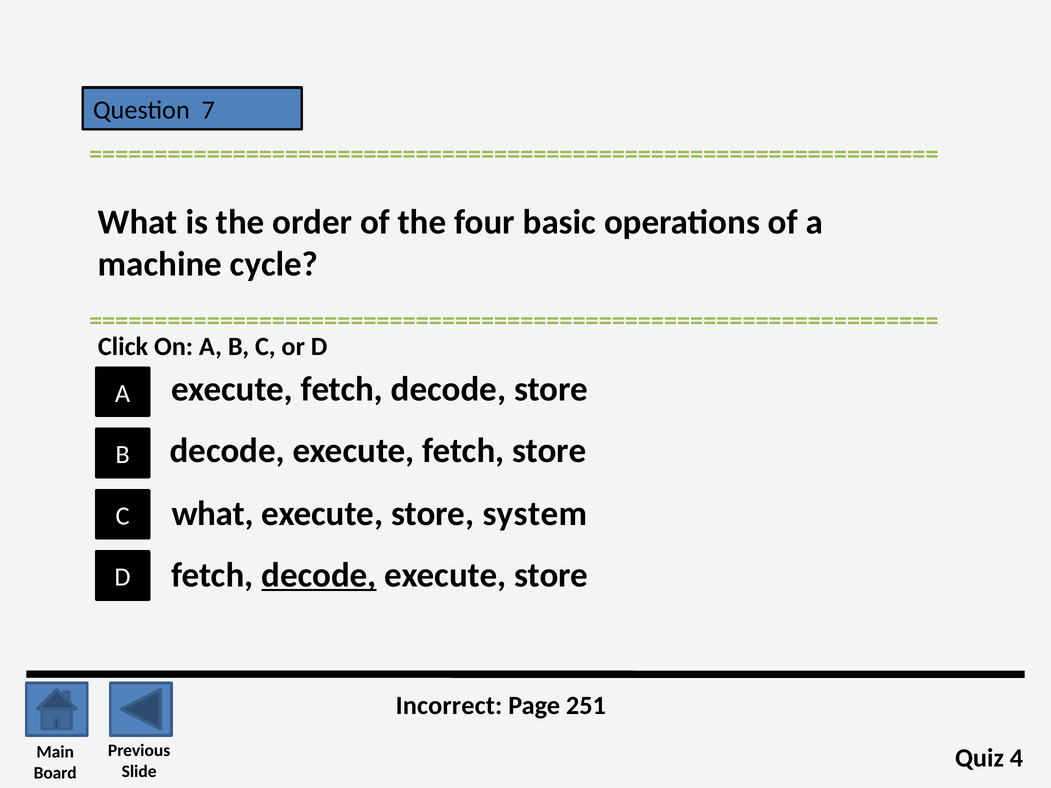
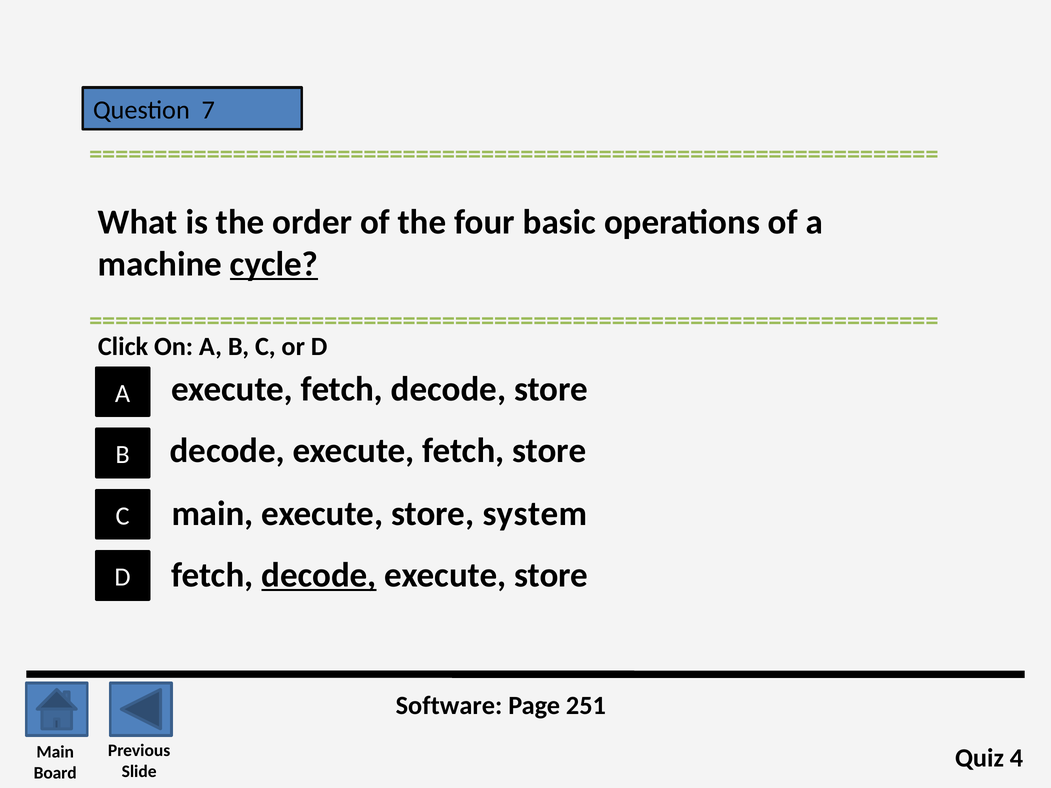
cycle underline: none -> present (274, 264)
what: what -> main (212, 514)
Incorrect: Incorrect -> Software (449, 706)
